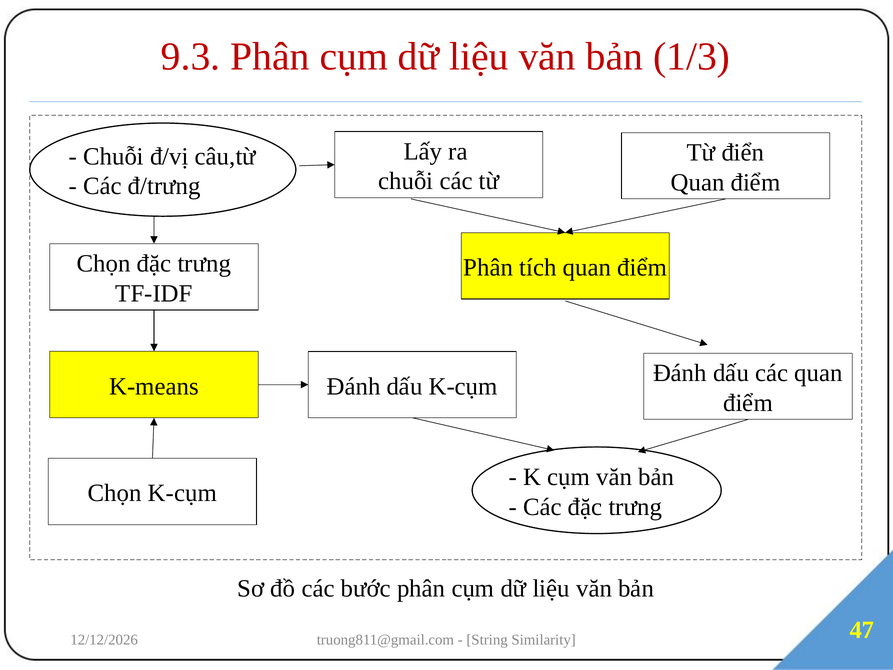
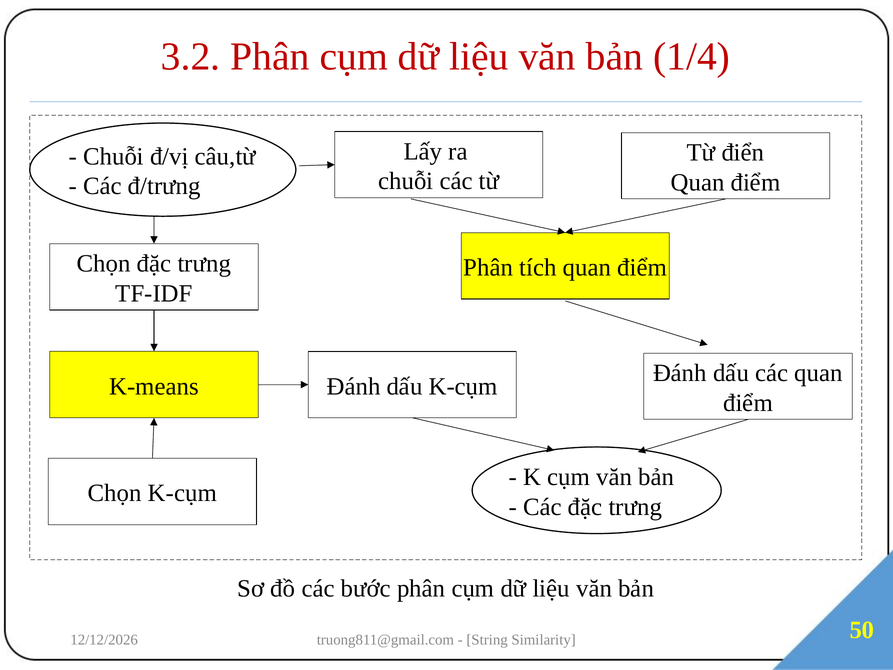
9.3: 9.3 -> 3.2 (191, 57)
1/3: 1/3 -> 1/4 (692, 57)
47: 47 -> 50 (862, 630)
